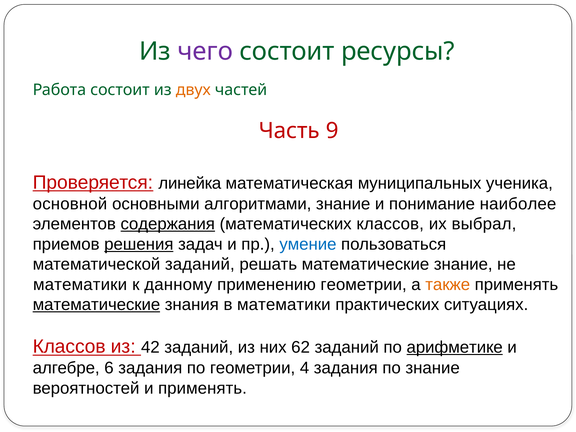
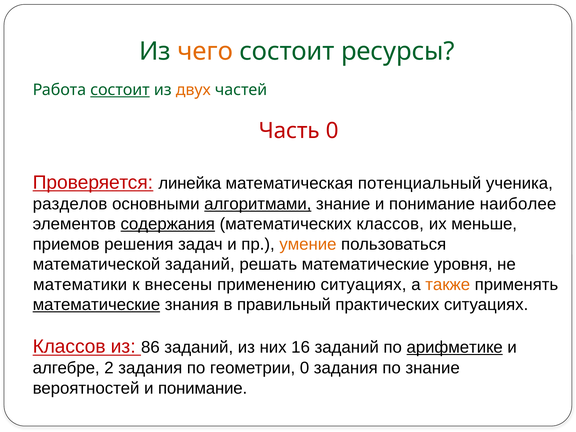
чего colour: purple -> orange (205, 51)
состоит underline: none -> present (120, 90)
Часть 9: 9 -> 0 (332, 131)
муниципальных: муниципальных -> потенциальный (420, 183)
основной: основной -> разделов (70, 204)
алгоритмами underline: none -> present (258, 204)
выбрал: выбрал -> меньше (484, 224)
решения underline: present -> none (139, 244)
умение colour: blue -> orange (308, 244)
математические знание: знание -> уровня (463, 264)
данному: данному -> внесены (178, 285)
применению геометрии: геометрии -> ситуациях (363, 285)
в математики: математики -> правильный (284, 305)
42: 42 -> 86 (150, 347)
62: 62 -> 16 (301, 347)
6: 6 -> 2 (109, 368)
геометрии 4: 4 -> 0 (305, 368)
вероятностей и применять: применять -> понимание (203, 388)
